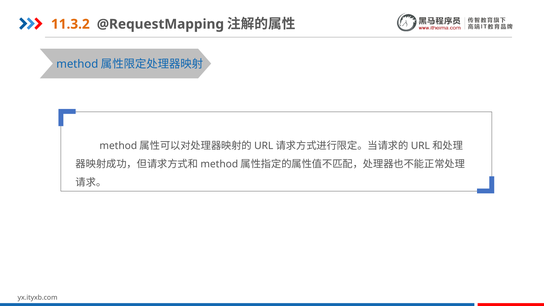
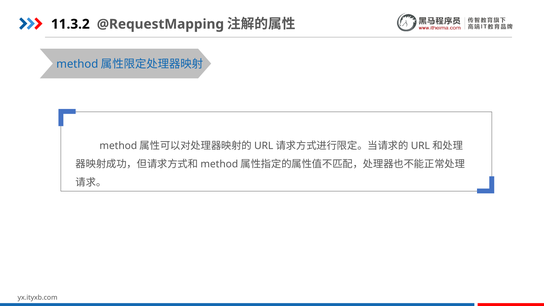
11.3.2 colour: orange -> black (70, 24)
